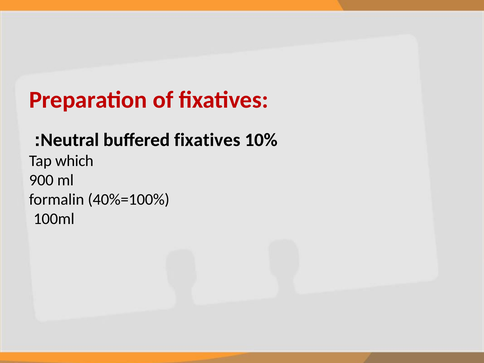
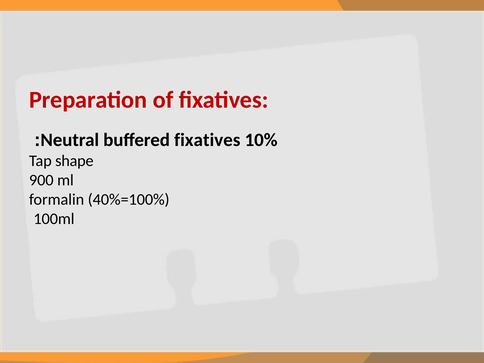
which: which -> shape (74, 161)
